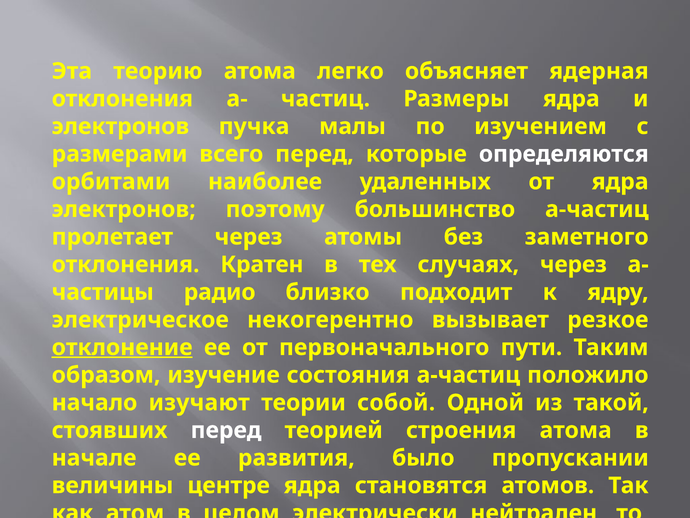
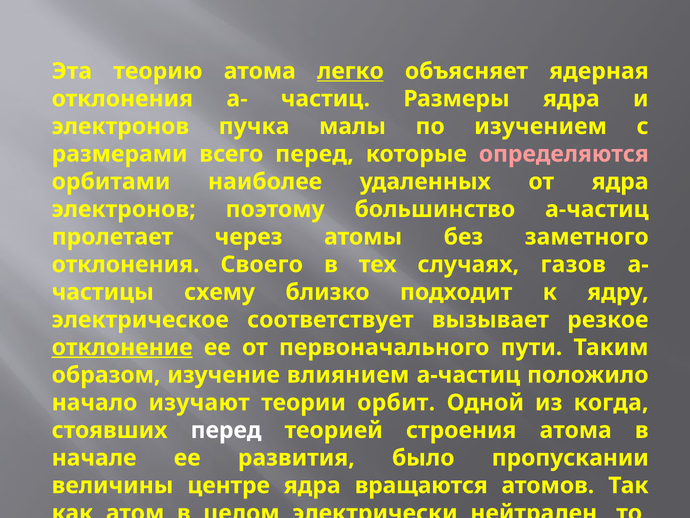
легко underline: none -> present (350, 71)
определяются colour: white -> pink (564, 154)
Кратен: Кратен -> Своего (262, 264)
случаях через: через -> газов (573, 264)
радио: радио -> схему (220, 292)
некогерентно: некогерентно -> соответствует (330, 319)
состояния: состояния -> влиянием (348, 375)
собой: собой -> орбит (396, 402)
такой: такой -> когда (611, 402)
становятся: становятся -> вращаются (421, 485)
